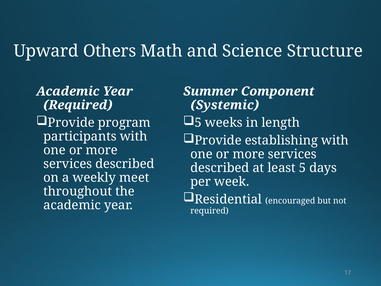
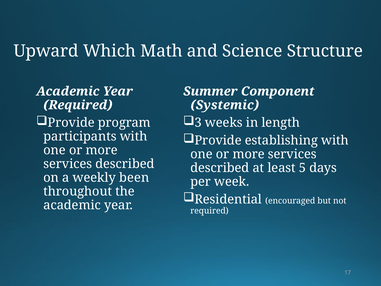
Others: Others -> Which (109, 51)
5: 5 -> 3 (198, 123)
meet: meet -> been (134, 177)
